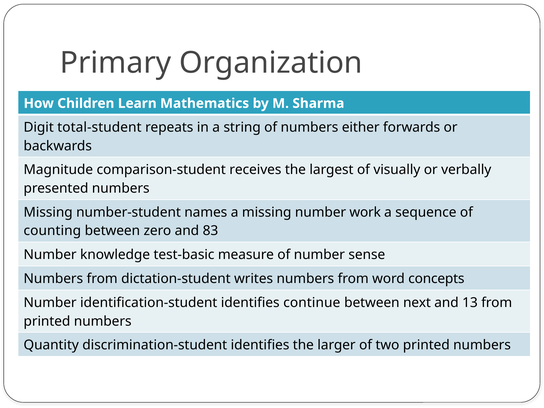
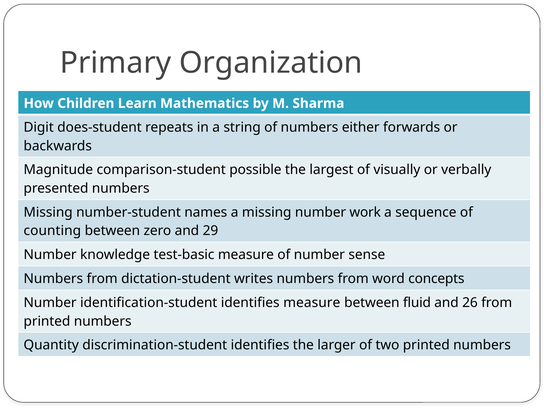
total-student: total-student -> does-student (99, 127)
receives: receives -> possible (255, 170)
83: 83 -> 29 (210, 231)
identifies continue: continue -> measure (312, 303)
next: next -> fluid (417, 303)
13: 13 -> 26 (470, 303)
